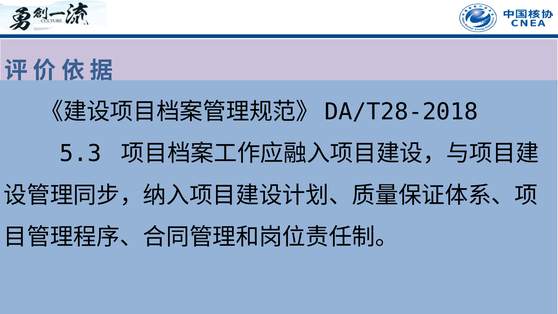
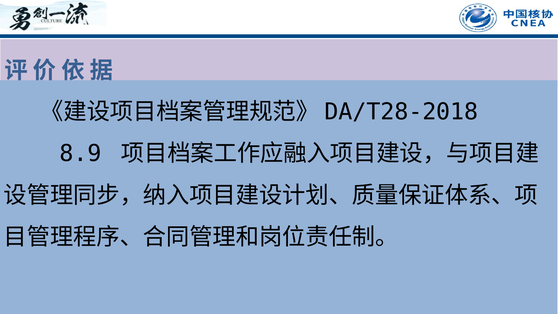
5.3: 5.3 -> 8.9 (80, 154)
